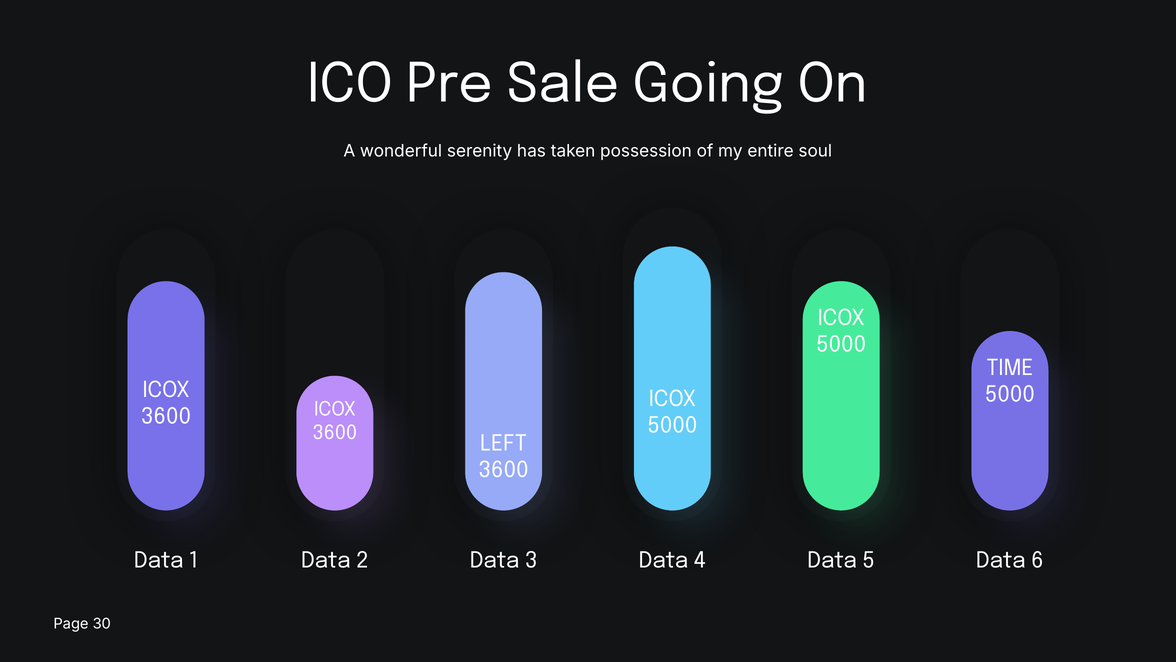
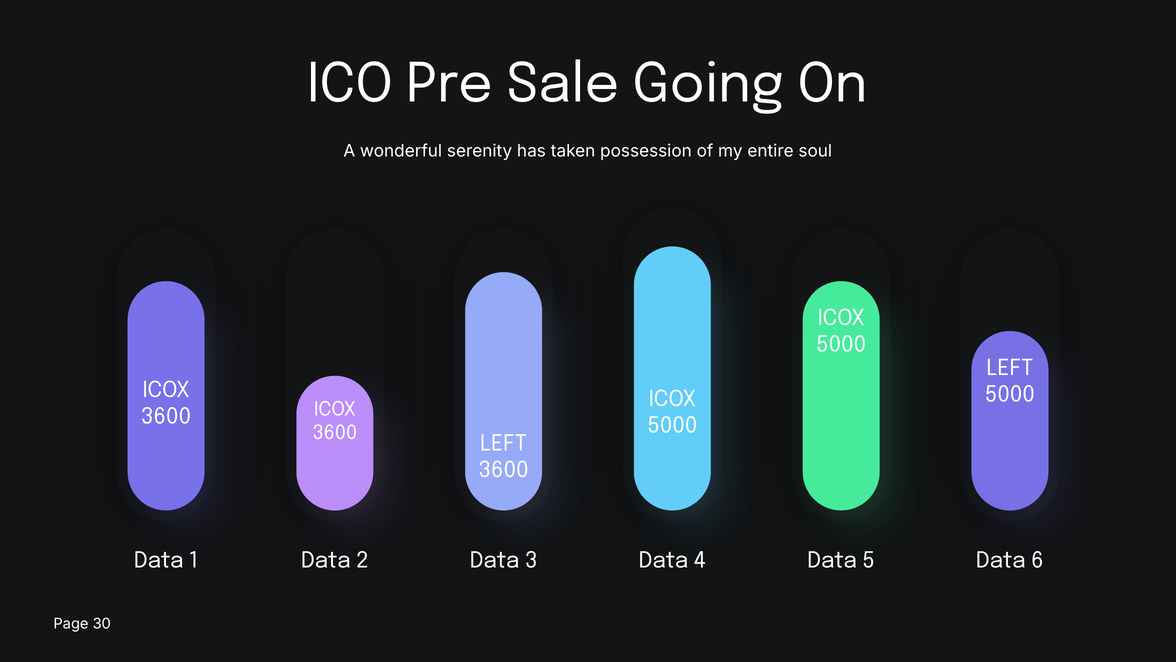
TIME: TIME -> LEFT (1010, 368)
